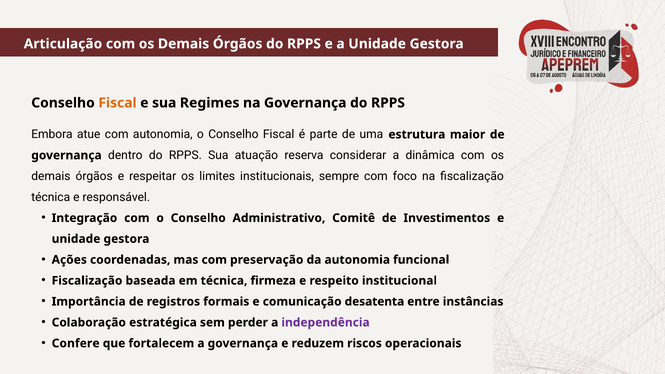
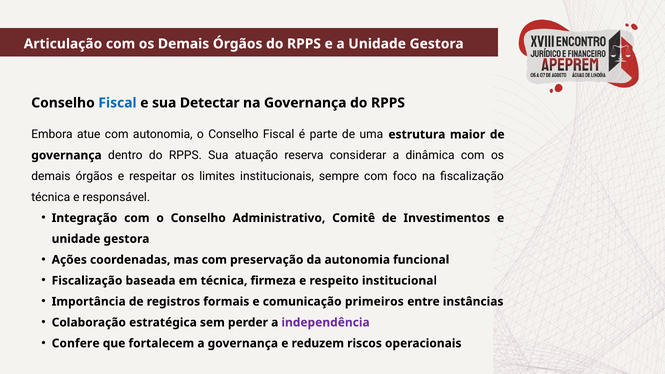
Fiscal colour: orange -> blue (117, 103)
Regimes: Regimes -> Detectar (210, 103)
desatenta: desatenta -> primeiros (374, 302)
